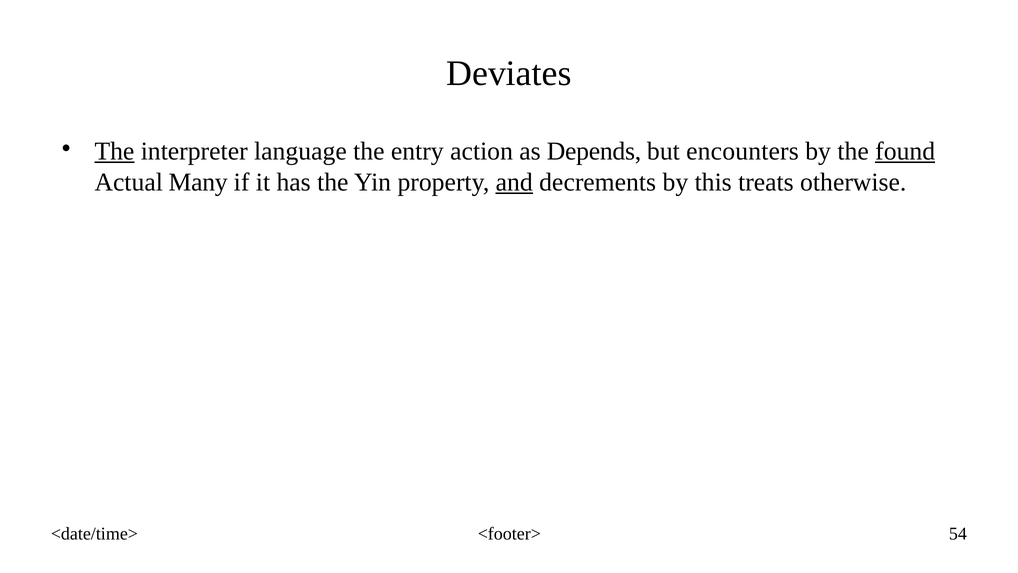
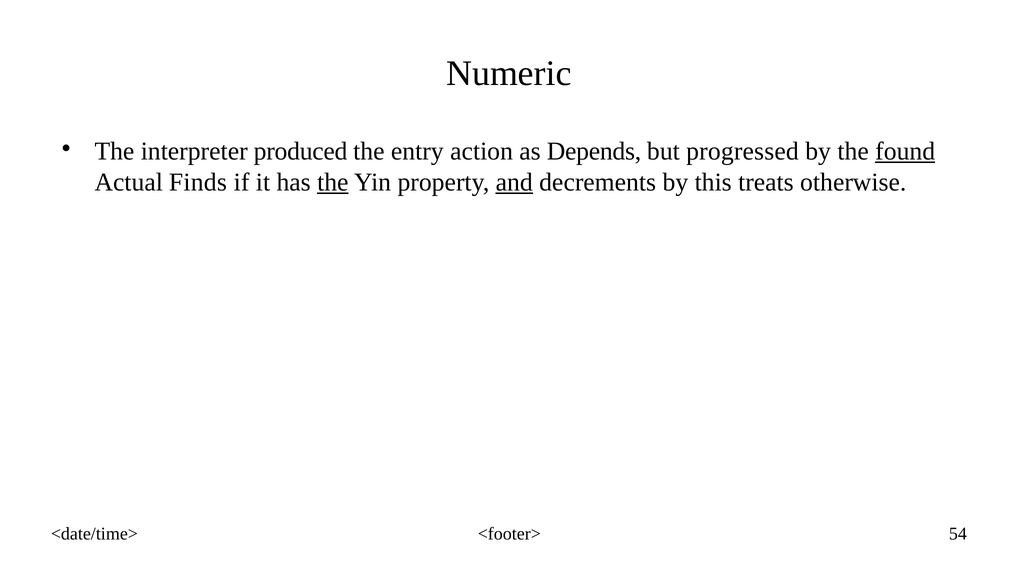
Deviates: Deviates -> Numeric (509, 73)
The underline: present -> none (114, 151)
language: language -> produced (301, 151)
encounters: encounters -> progressed (742, 151)
Many: Many -> Finds (198, 182)
the underline: none -> present (333, 182)
